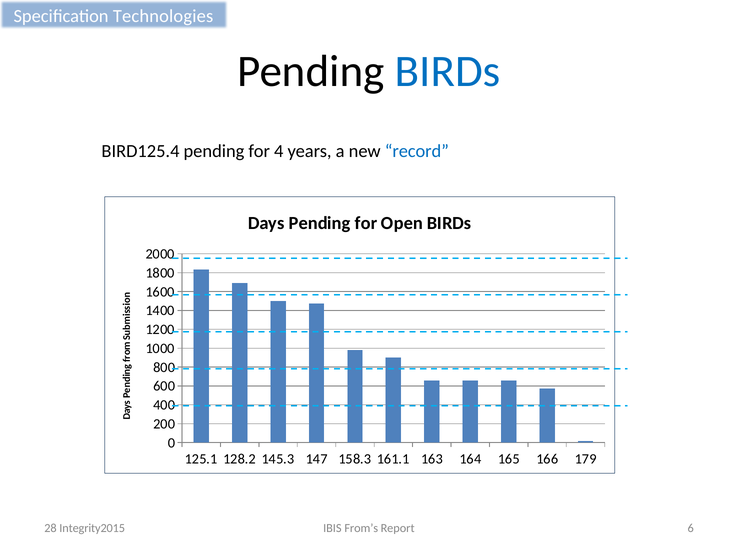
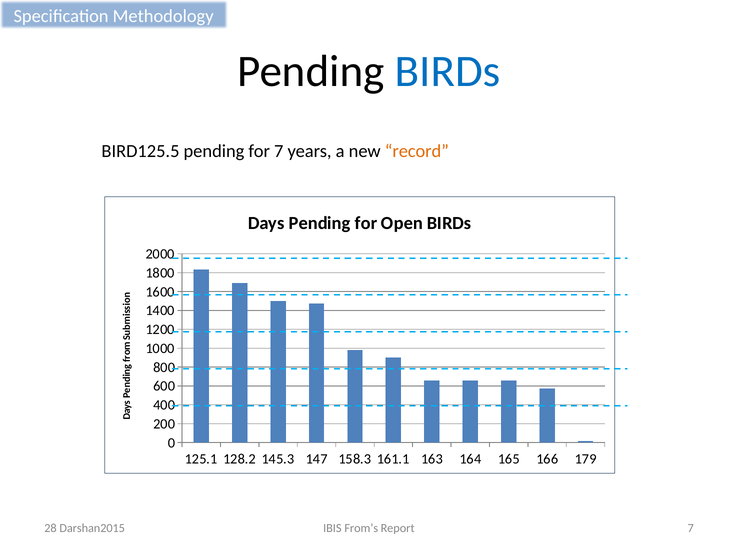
Technologies: Technologies -> Methodology (163, 16)
BIRD125.4: BIRD125.4 -> BIRD125.5 (140, 151)
for 4: 4 -> 7 (279, 151)
record colour: blue -> orange (417, 151)
Report 6: 6 -> 7 (691, 528)
Integrity2015: Integrity2015 -> Darshan2015 (92, 529)
